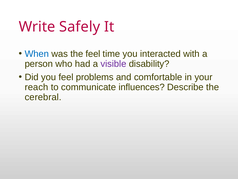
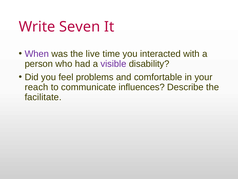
Safely: Safely -> Seven (80, 27)
When colour: blue -> purple (37, 54)
the feel: feel -> live (93, 54)
cerebral: cerebral -> facilitate (43, 97)
